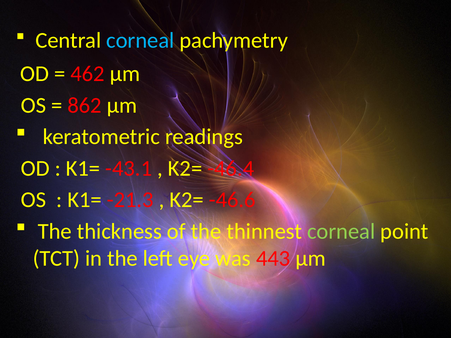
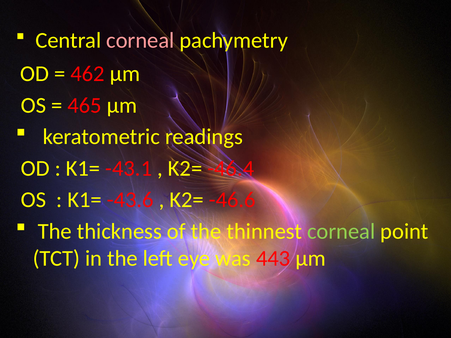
corneal colour: light blue -> pink (140, 40)
862: 862 -> 465 (85, 105)
-21.3: -21.3 -> -43.6 (130, 200)
